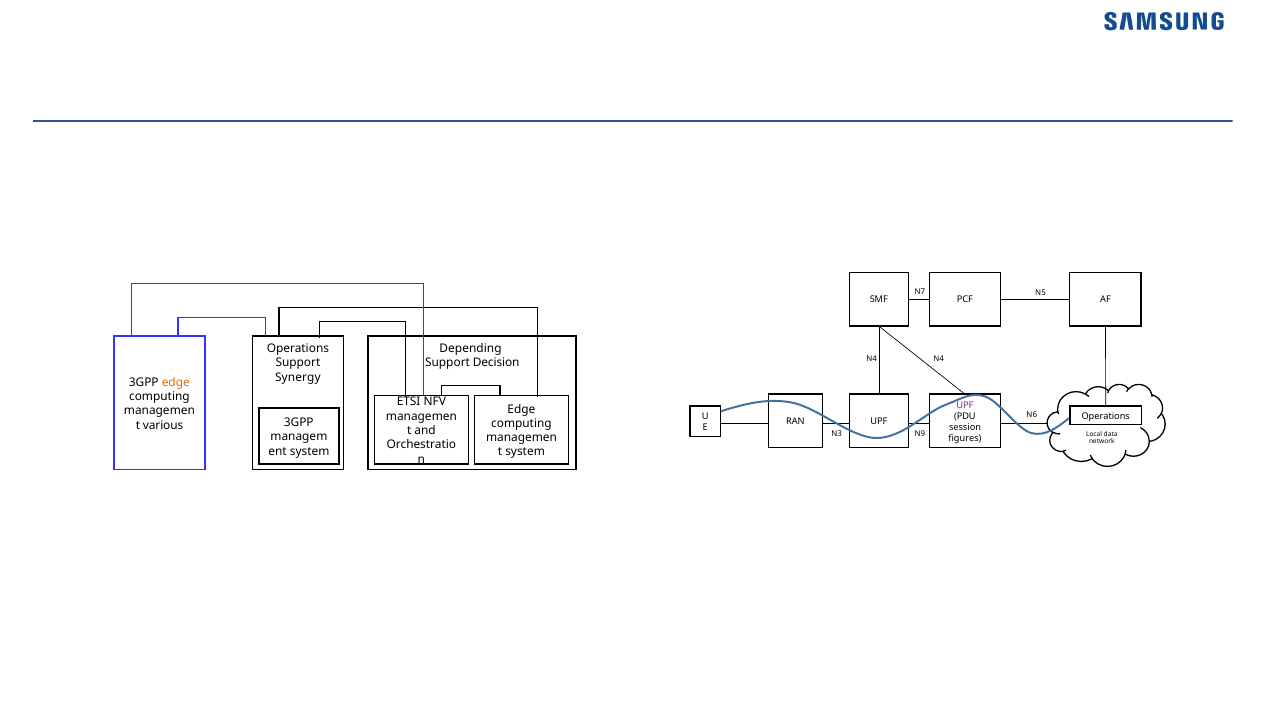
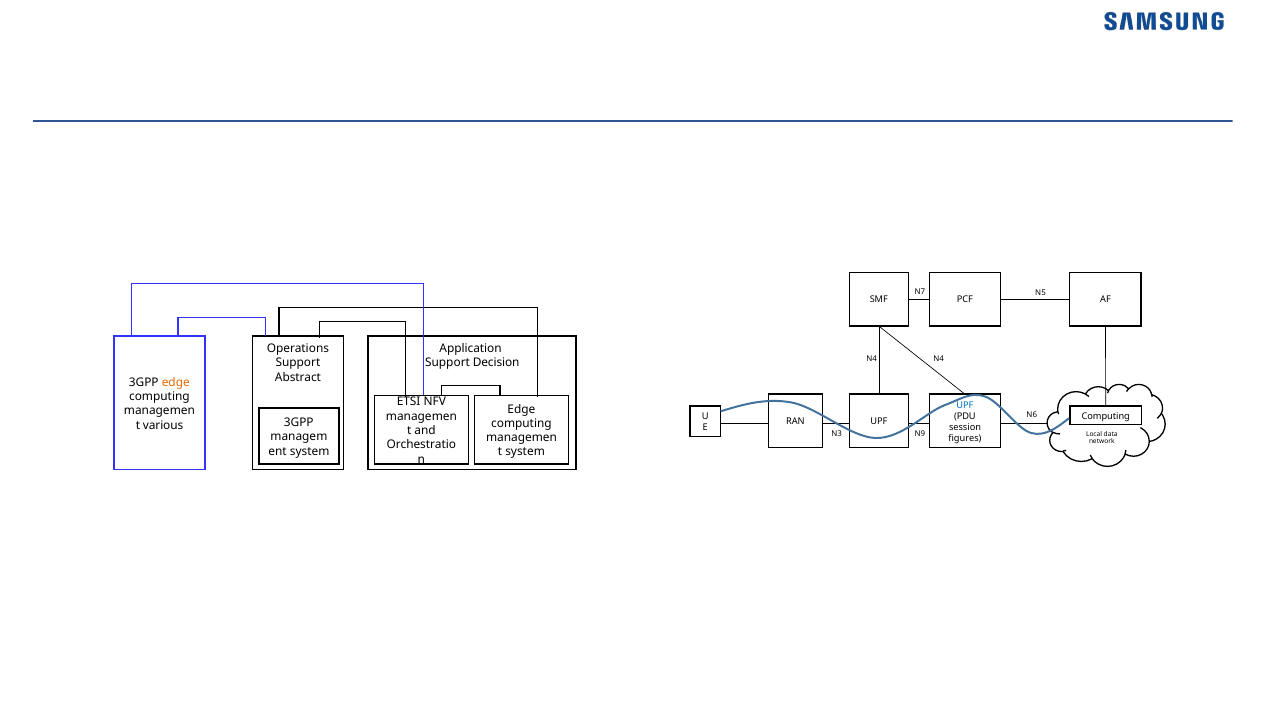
Depending: Depending -> Application (471, 348)
Synergy: Synergy -> Abstract (298, 377)
UPF colour: purple -> blue (965, 405)
Operations: Operations -> Computing (1106, 416)
